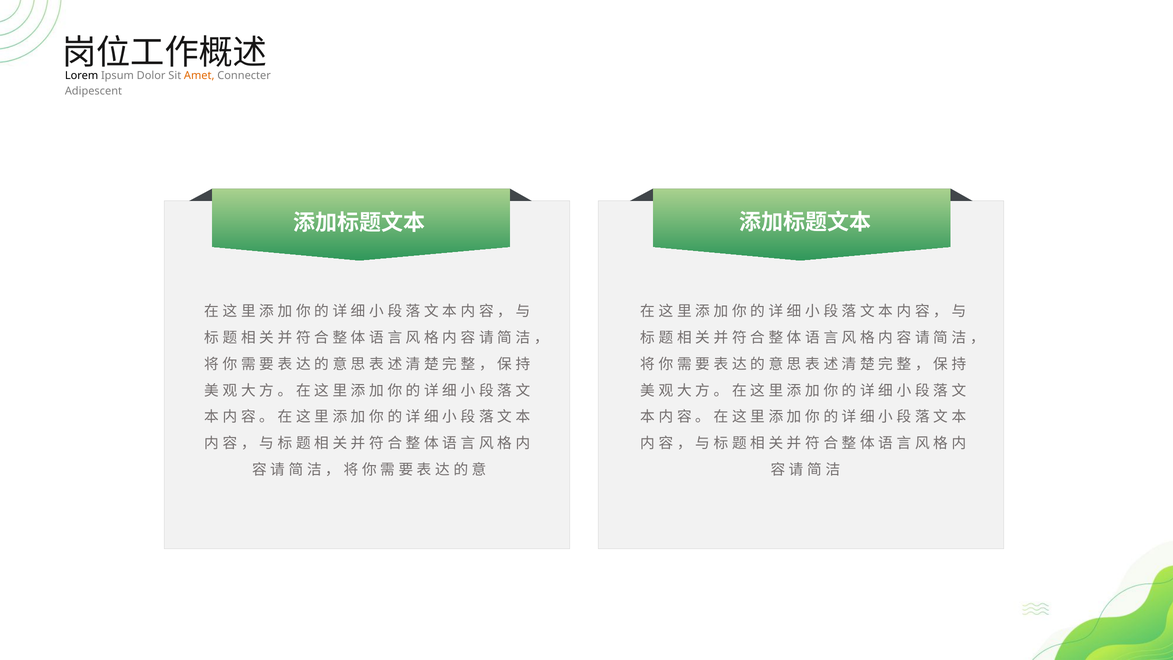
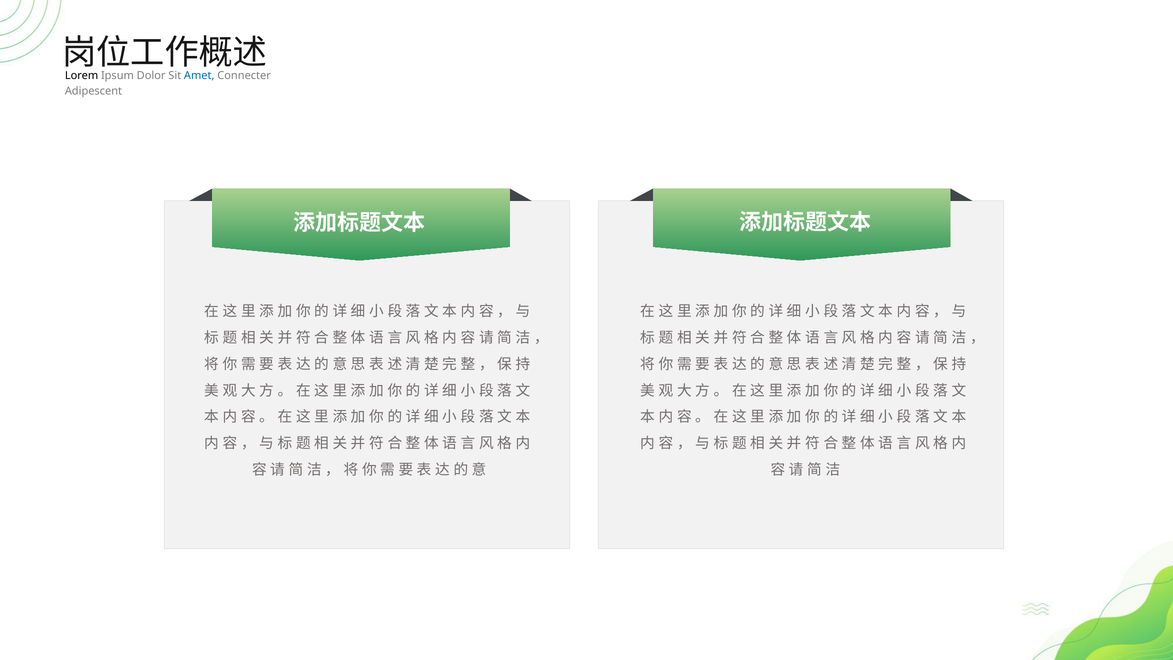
Amet colour: orange -> blue (199, 75)
